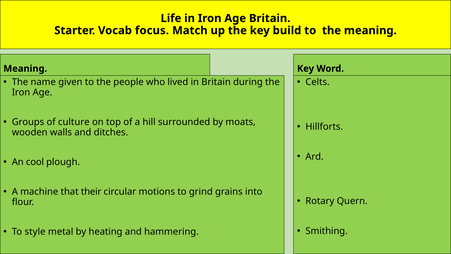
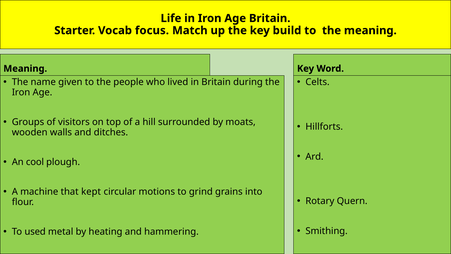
culture: culture -> visitors (74, 122)
their: their -> kept (91, 192)
style: style -> used (35, 231)
